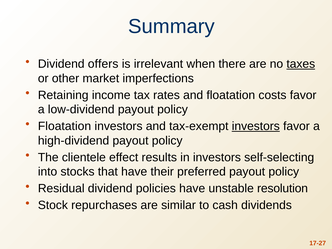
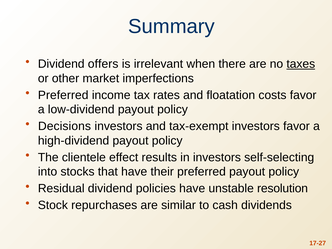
Retaining: Retaining -> Preferred (63, 95)
Floatation: Floatation -> Decisions (64, 126)
investors underline: present -> none (256, 126)
